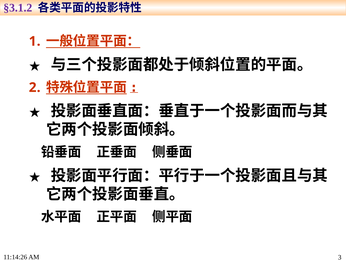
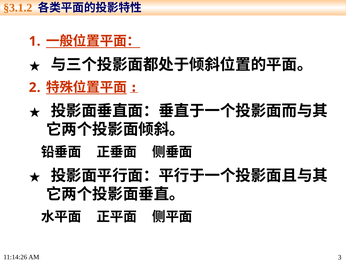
§3.1.2 colour: purple -> orange (18, 8)
